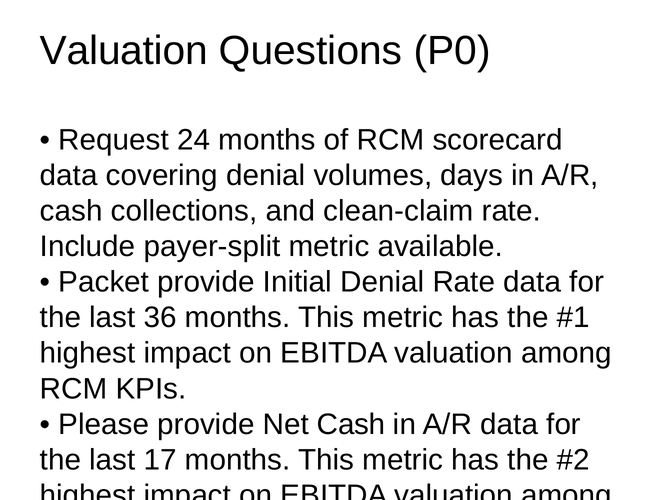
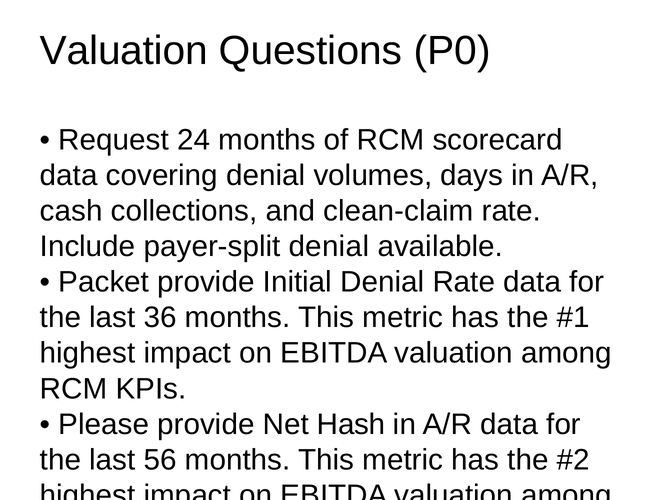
payer-split metric: metric -> denial (329, 247)
Net Cash: Cash -> Hash (351, 425)
17: 17 -> 56 (160, 460)
